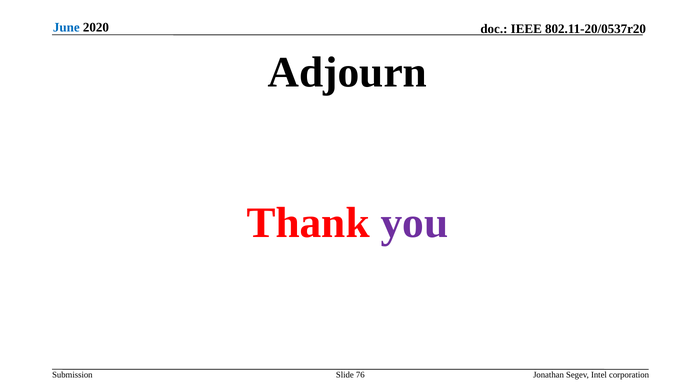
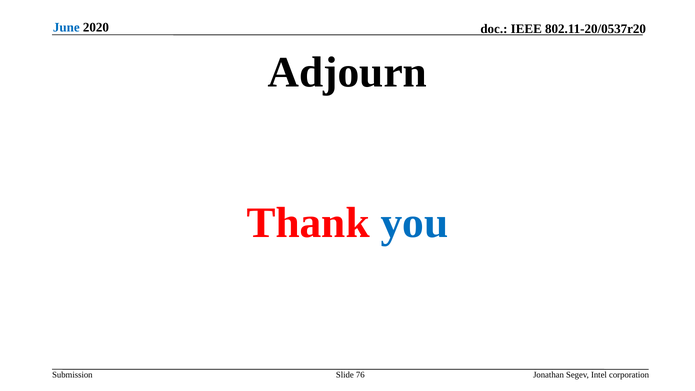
you colour: purple -> blue (414, 223)
